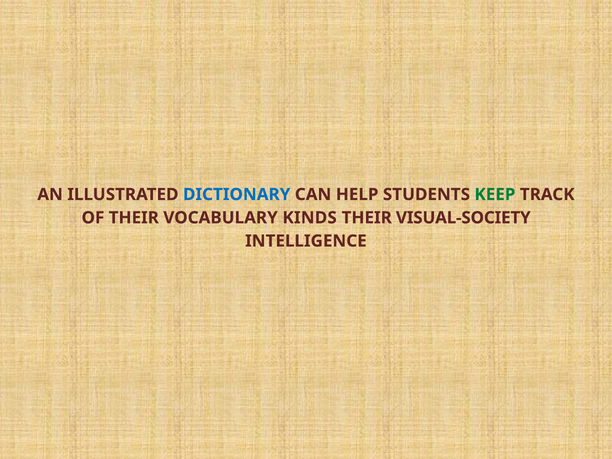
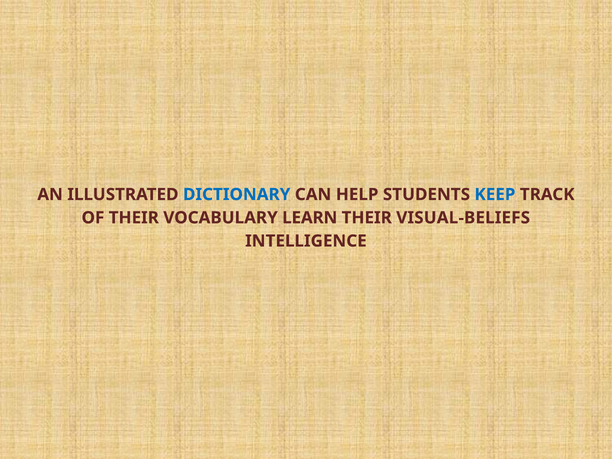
KEEP colour: green -> blue (495, 194)
KINDS: KINDS -> LEARN (310, 218)
VISUAL-SOCIETY: VISUAL-SOCIETY -> VISUAL-BELIEFS (463, 218)
